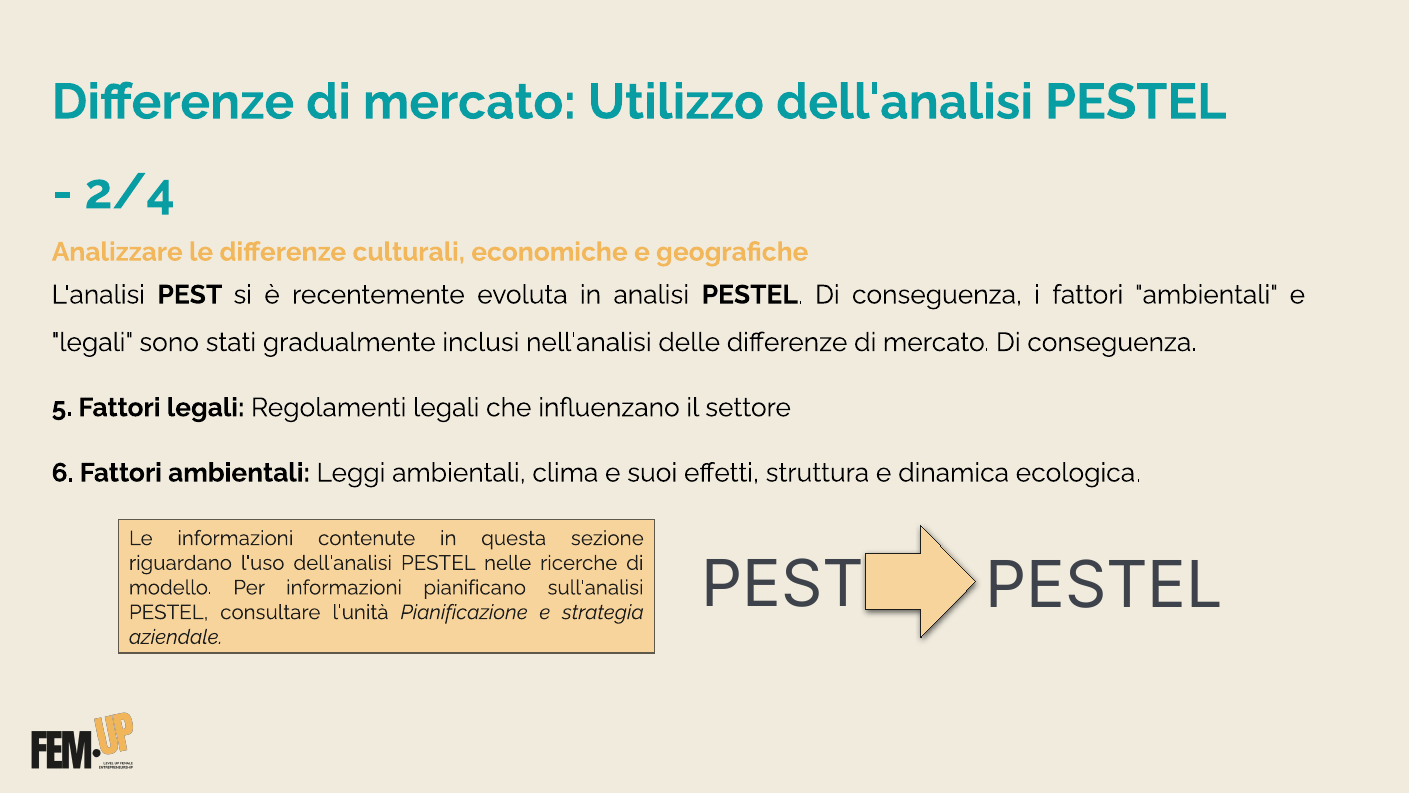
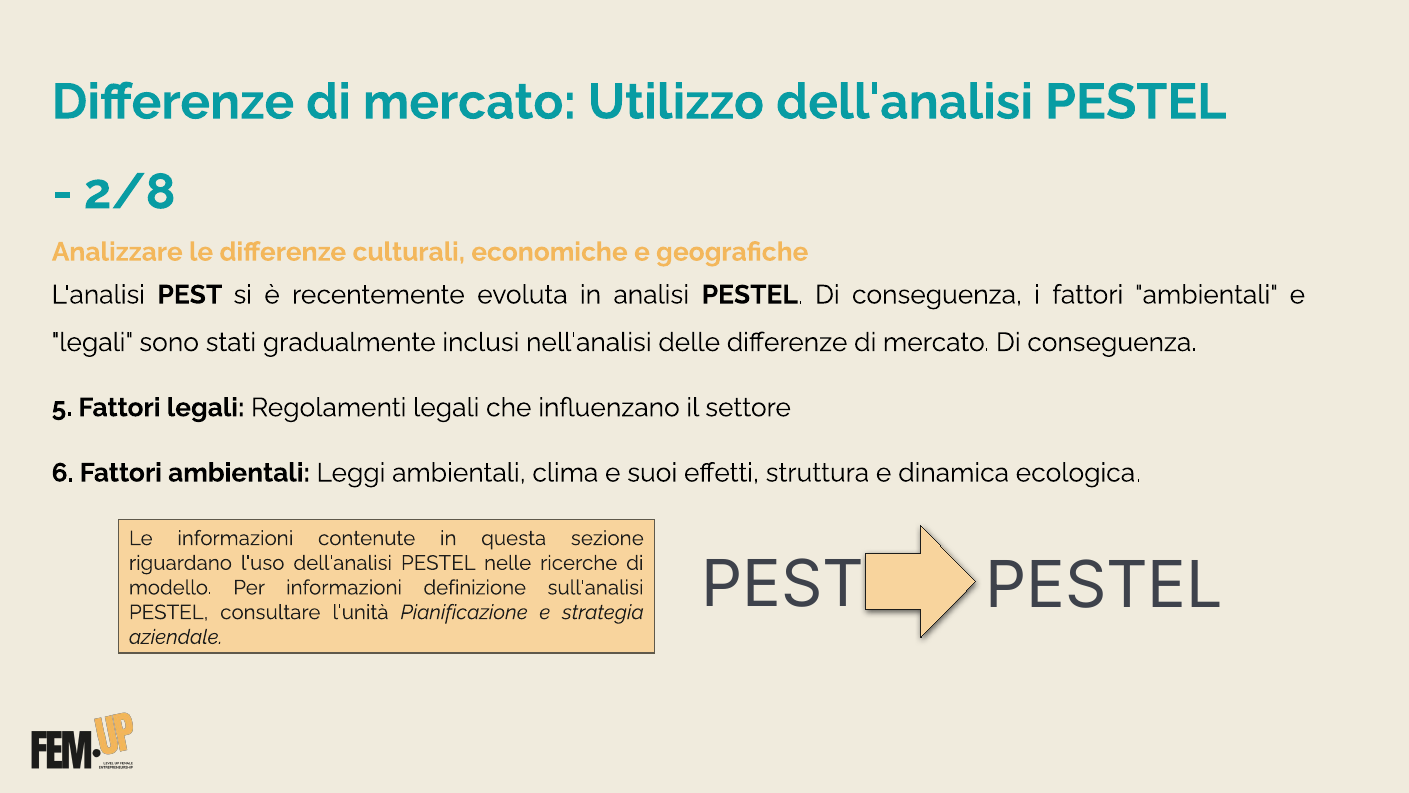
2/4: 2/4 -> 2/8 (130, 192)
pianificano: pianificano -> definizione (475, 587)
